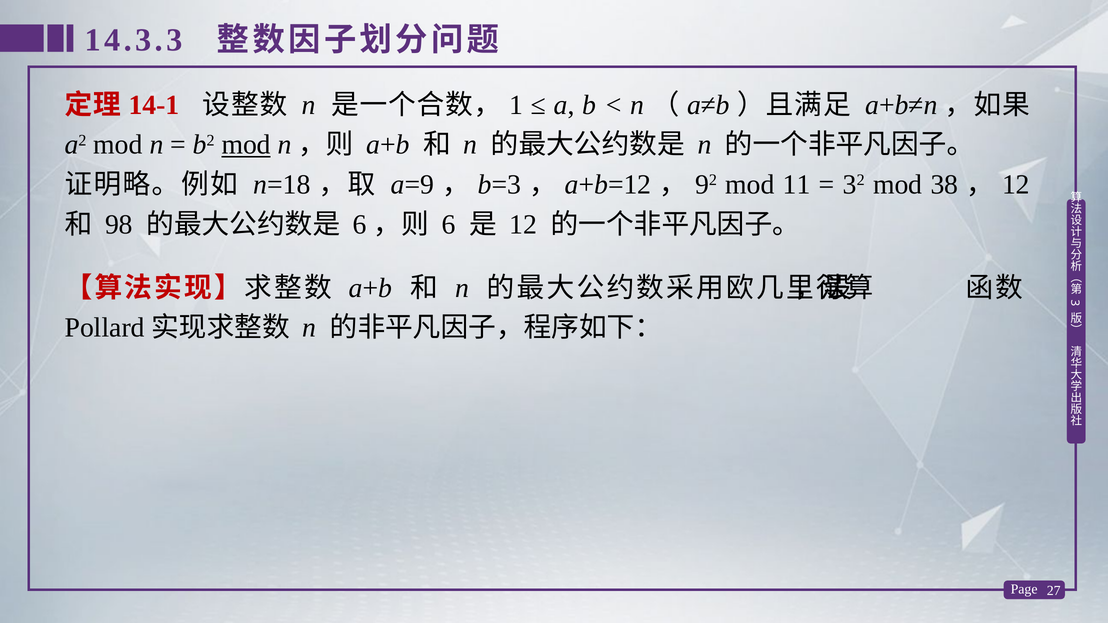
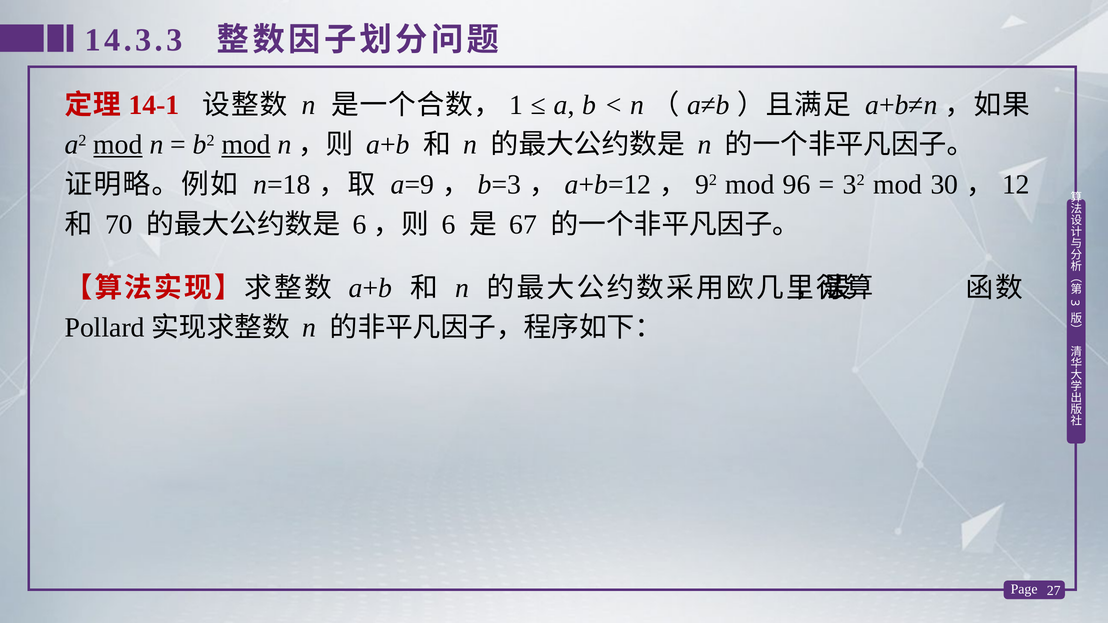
mod underline: none -> present (118, 145)
11: 11 -> 96 (797, 185)
38: 38 -> 30 (944, 185)
98: 98 -> 70 (119, 225)
12: 12 -> 67 (523, 225)
